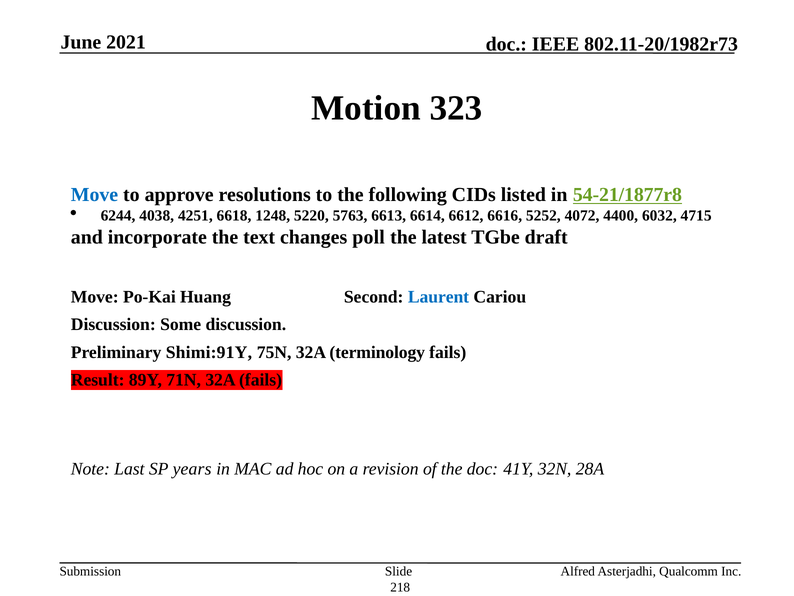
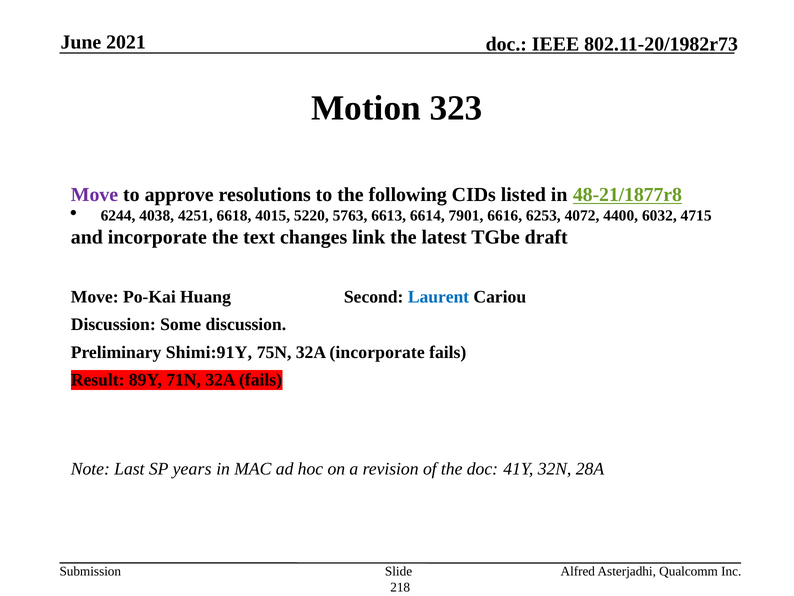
Move colour: blue -> purple (95, 195)
54-21/1877r8: 54-21/1877r8 -> 48-21/1877r8 (627, 195)
1248: 1248 -> 4015 (273, 216)
6612: 6612 -> 7901 (466, 216)
5252: 5252 -> 6253 (543, 216)
poll: poll -> link (369, 237)
32A terminology: terminology -> incorporate (377, 352)
